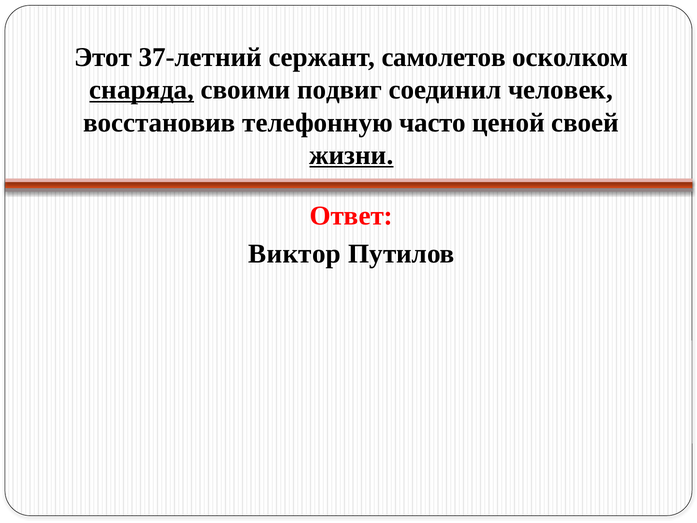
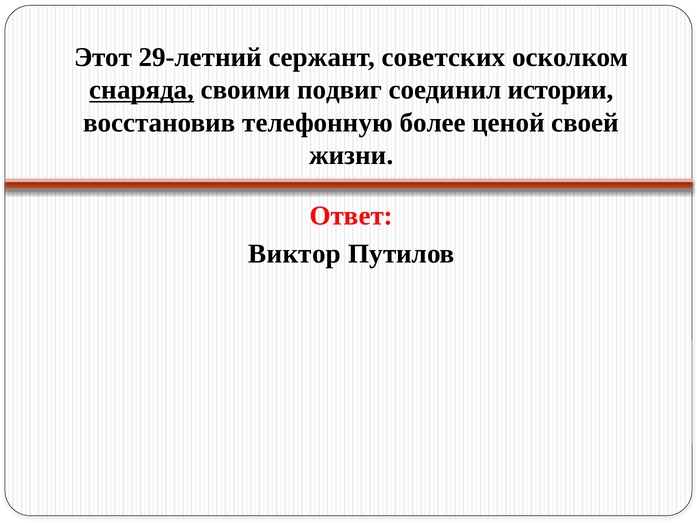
37-летний: 37-летний -> 29-летний (200, 57)
самолетов: самолетов -> советских (443, 57)
человек: человек -> истории (561, 90)
часто: часто -> более (433, 122)
жизни underline: present -> none (351, 155)
